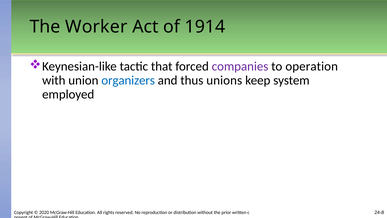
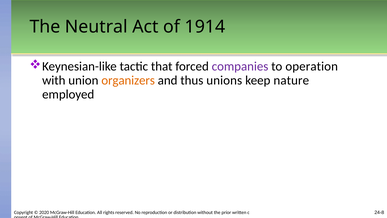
Worker: Worker -> Neutral (96, 27)
organizers colour: blue -> orange (128, 80)
system: system -> nature (291, 80)
